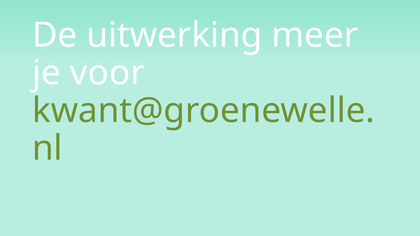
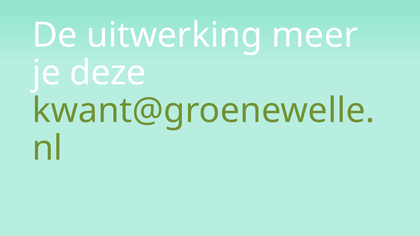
voor: voor -> deze (108, 73)
